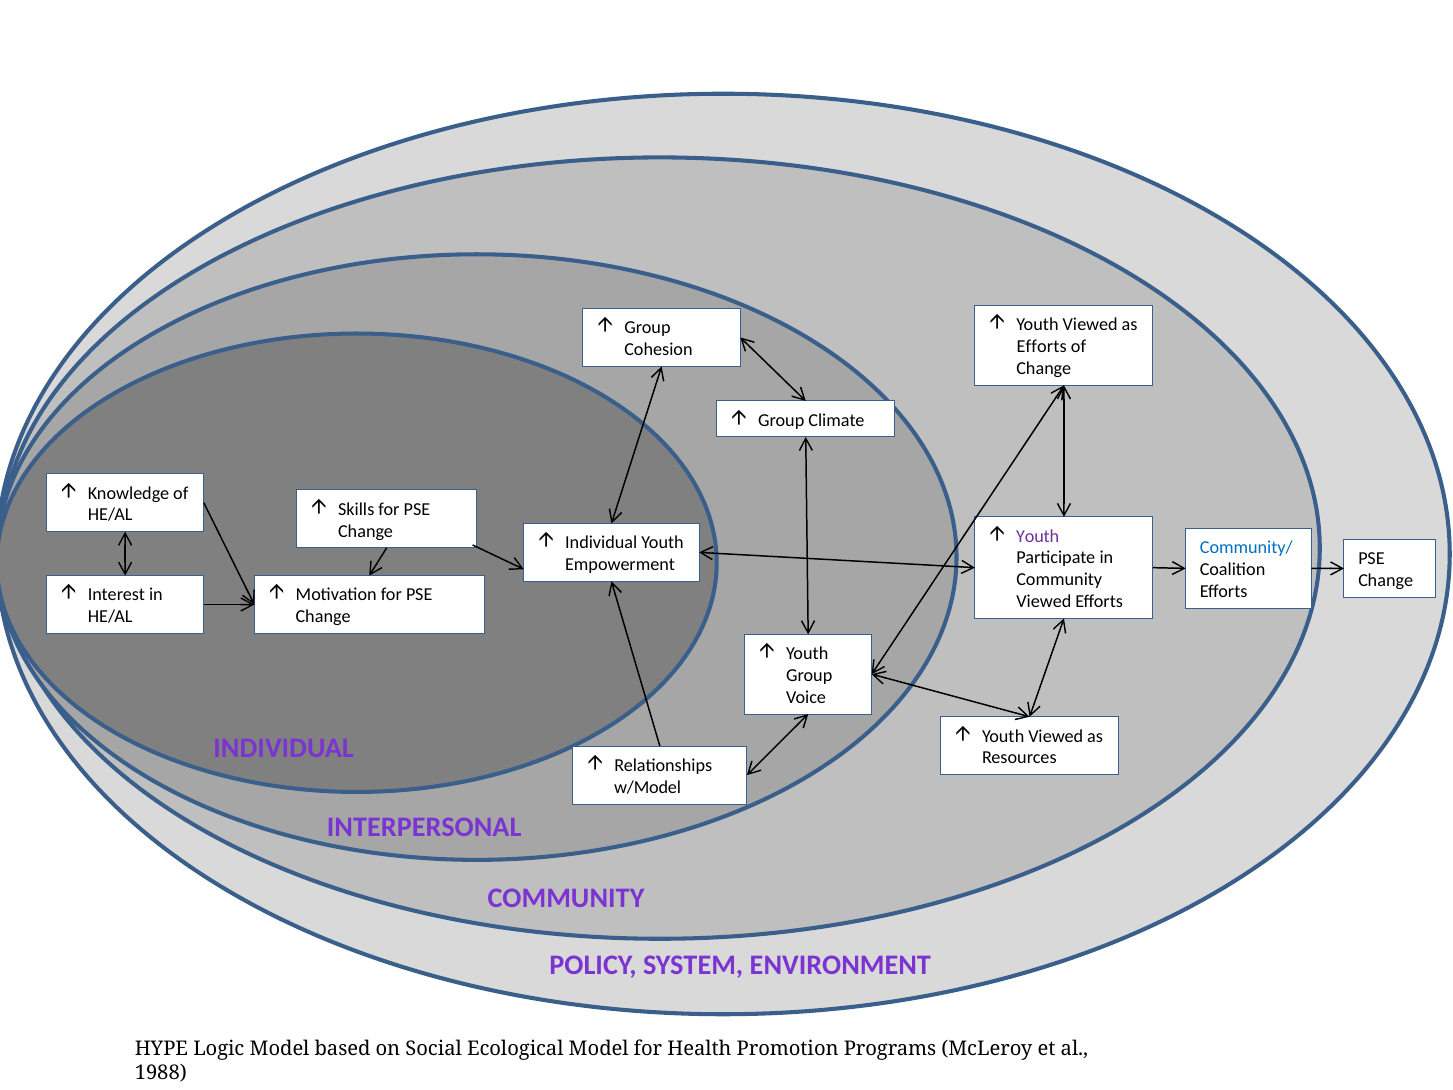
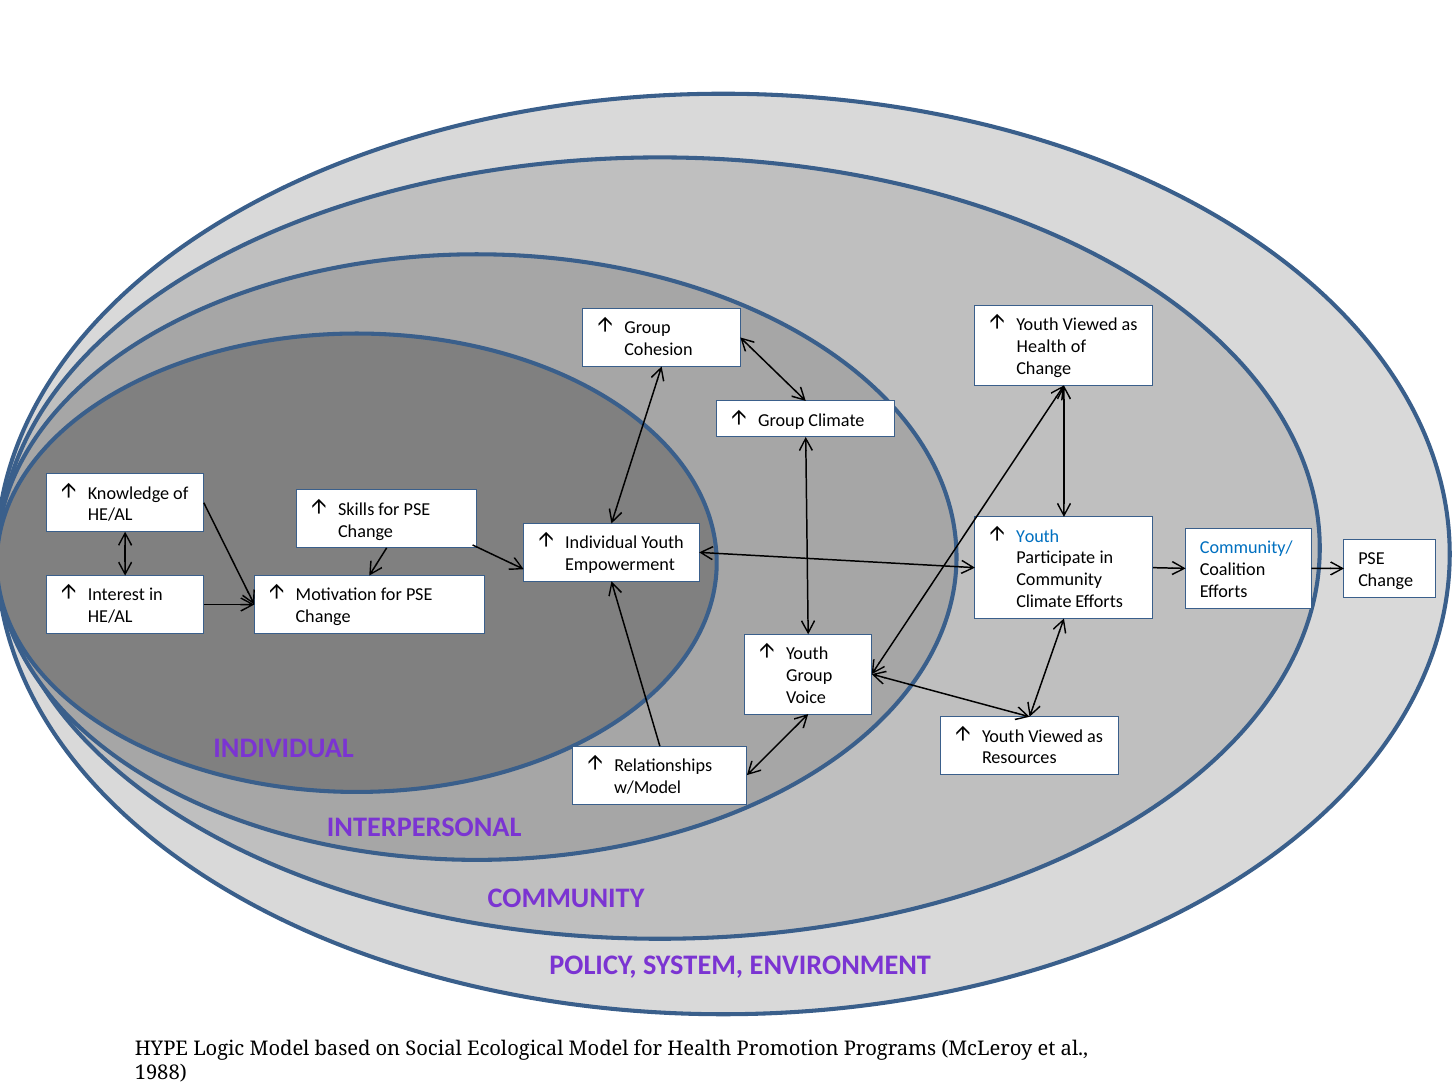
Efforts: Efforts -> Health (1042, 347)
Youth colour: purple -> blue (1038, 536)
Viewed: Viewed -> Climate (1044, 602)
